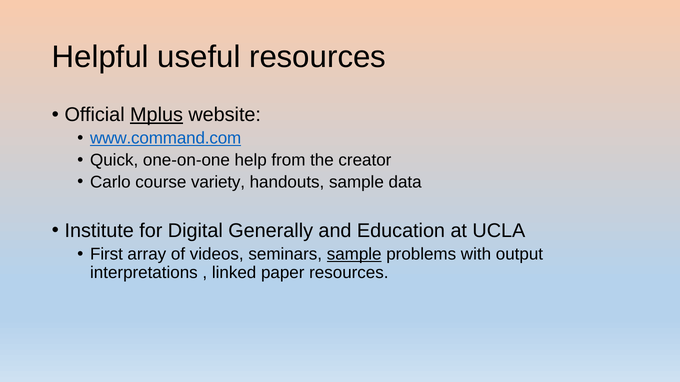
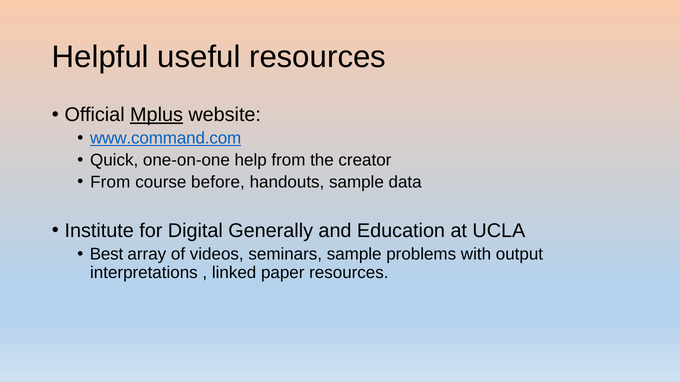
Carlo: Carlo -> From (110, 182)
variety: variety -> before (218, 182)
First: First -> Best (107, 254)
sample underline: present -> none (354, 254)
